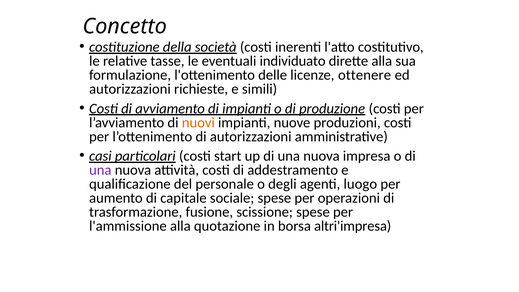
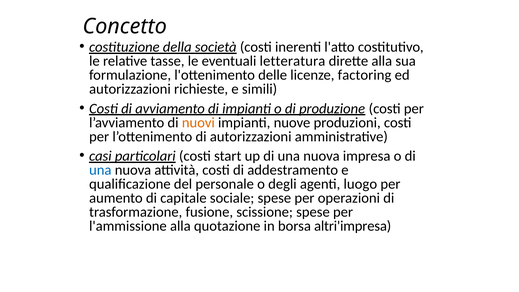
individuato: individuato -> letteratura (292, 61)
ottenere: ottenere -> factoring (365, 75)
una colour: purple -> blue (100, 170)
